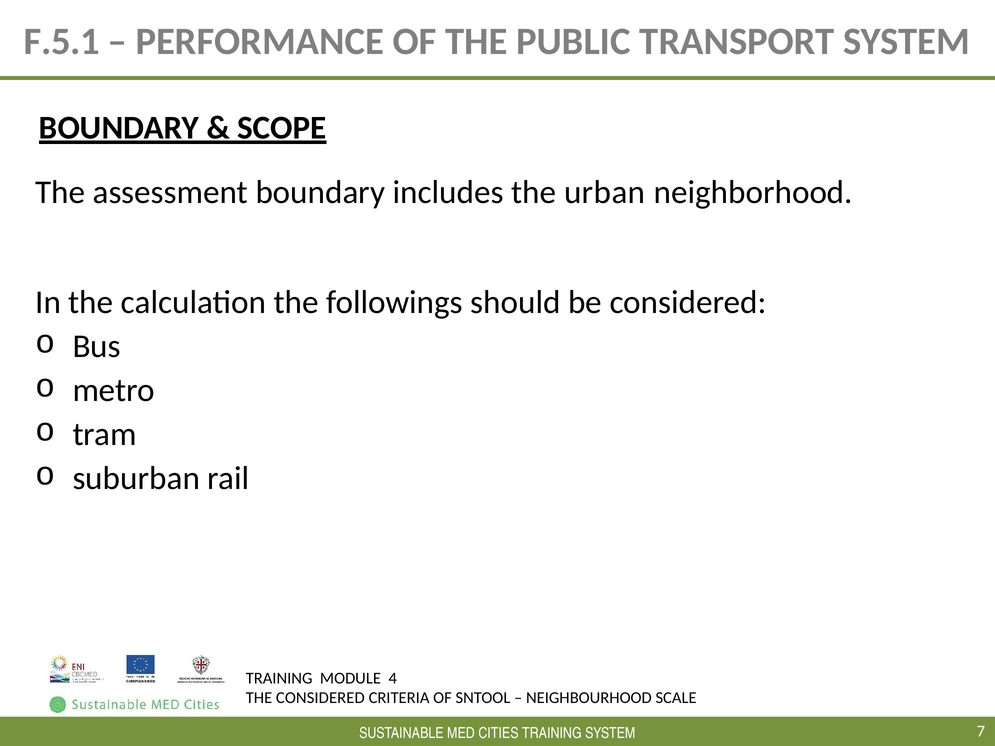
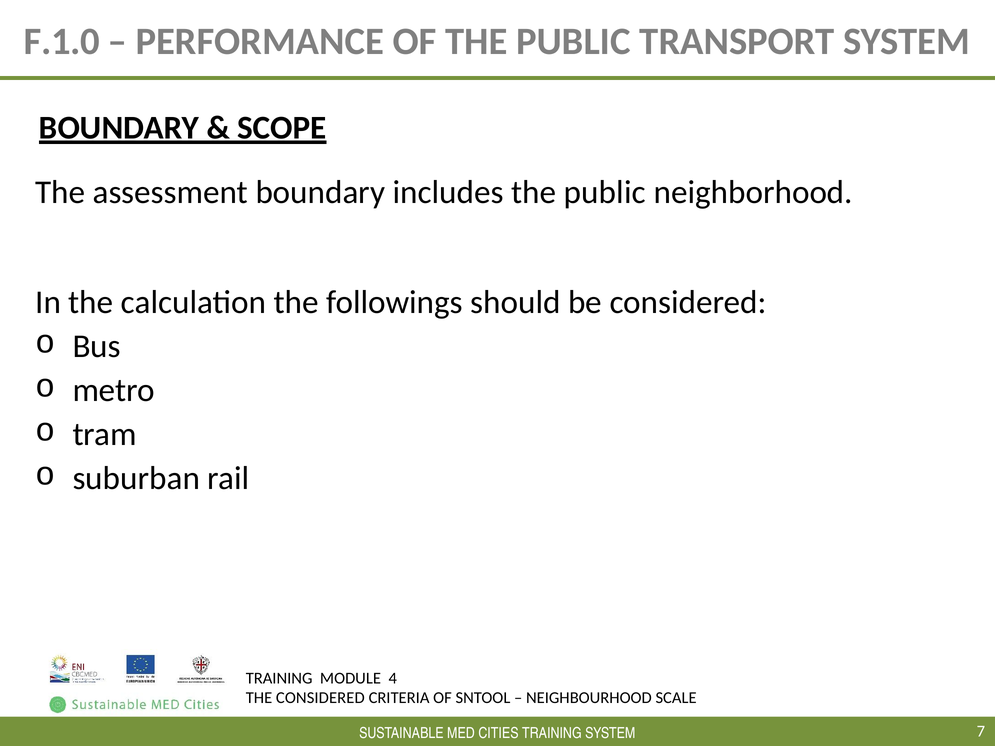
F.5.1: F.5.1 -> F.1.0 (62, 41)
includes the urban: urban -> public (605, 192)
